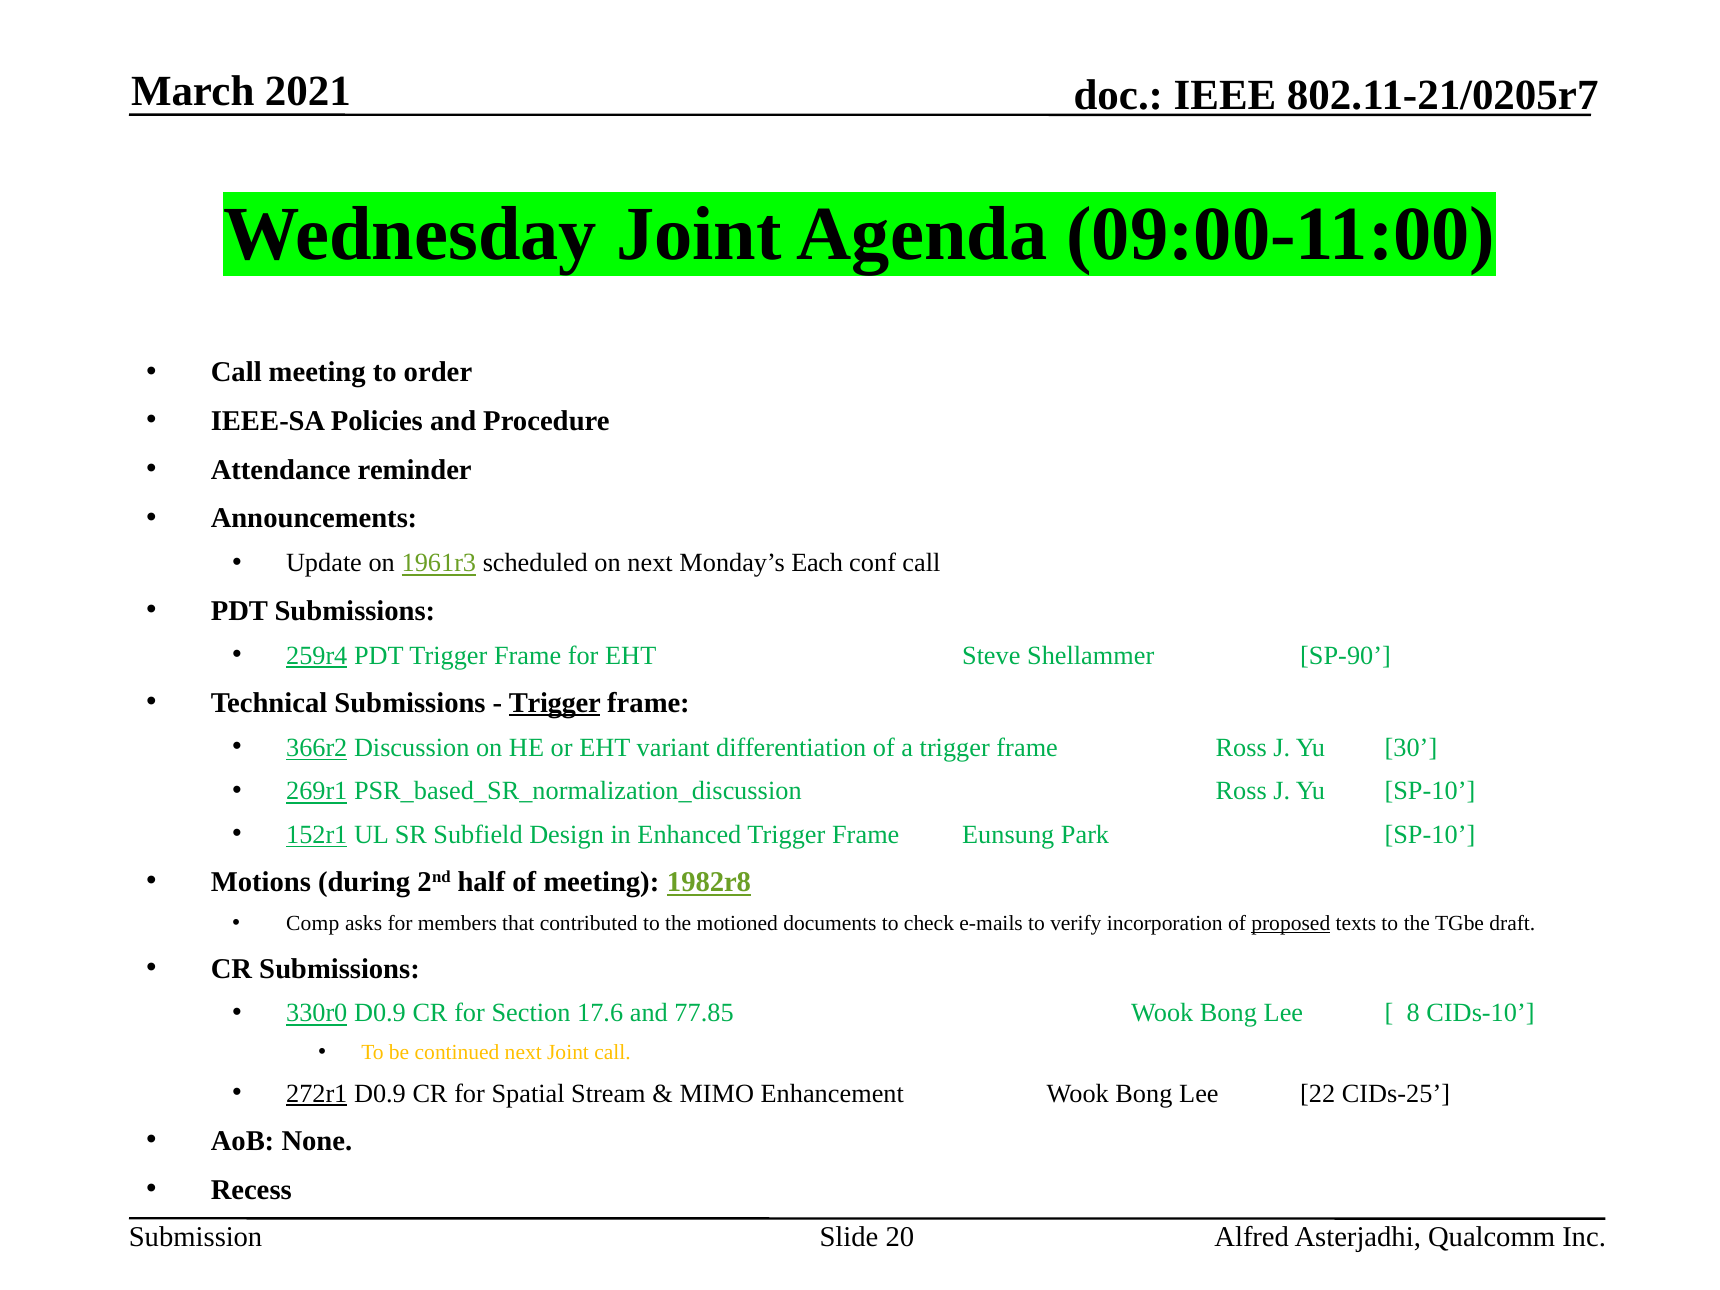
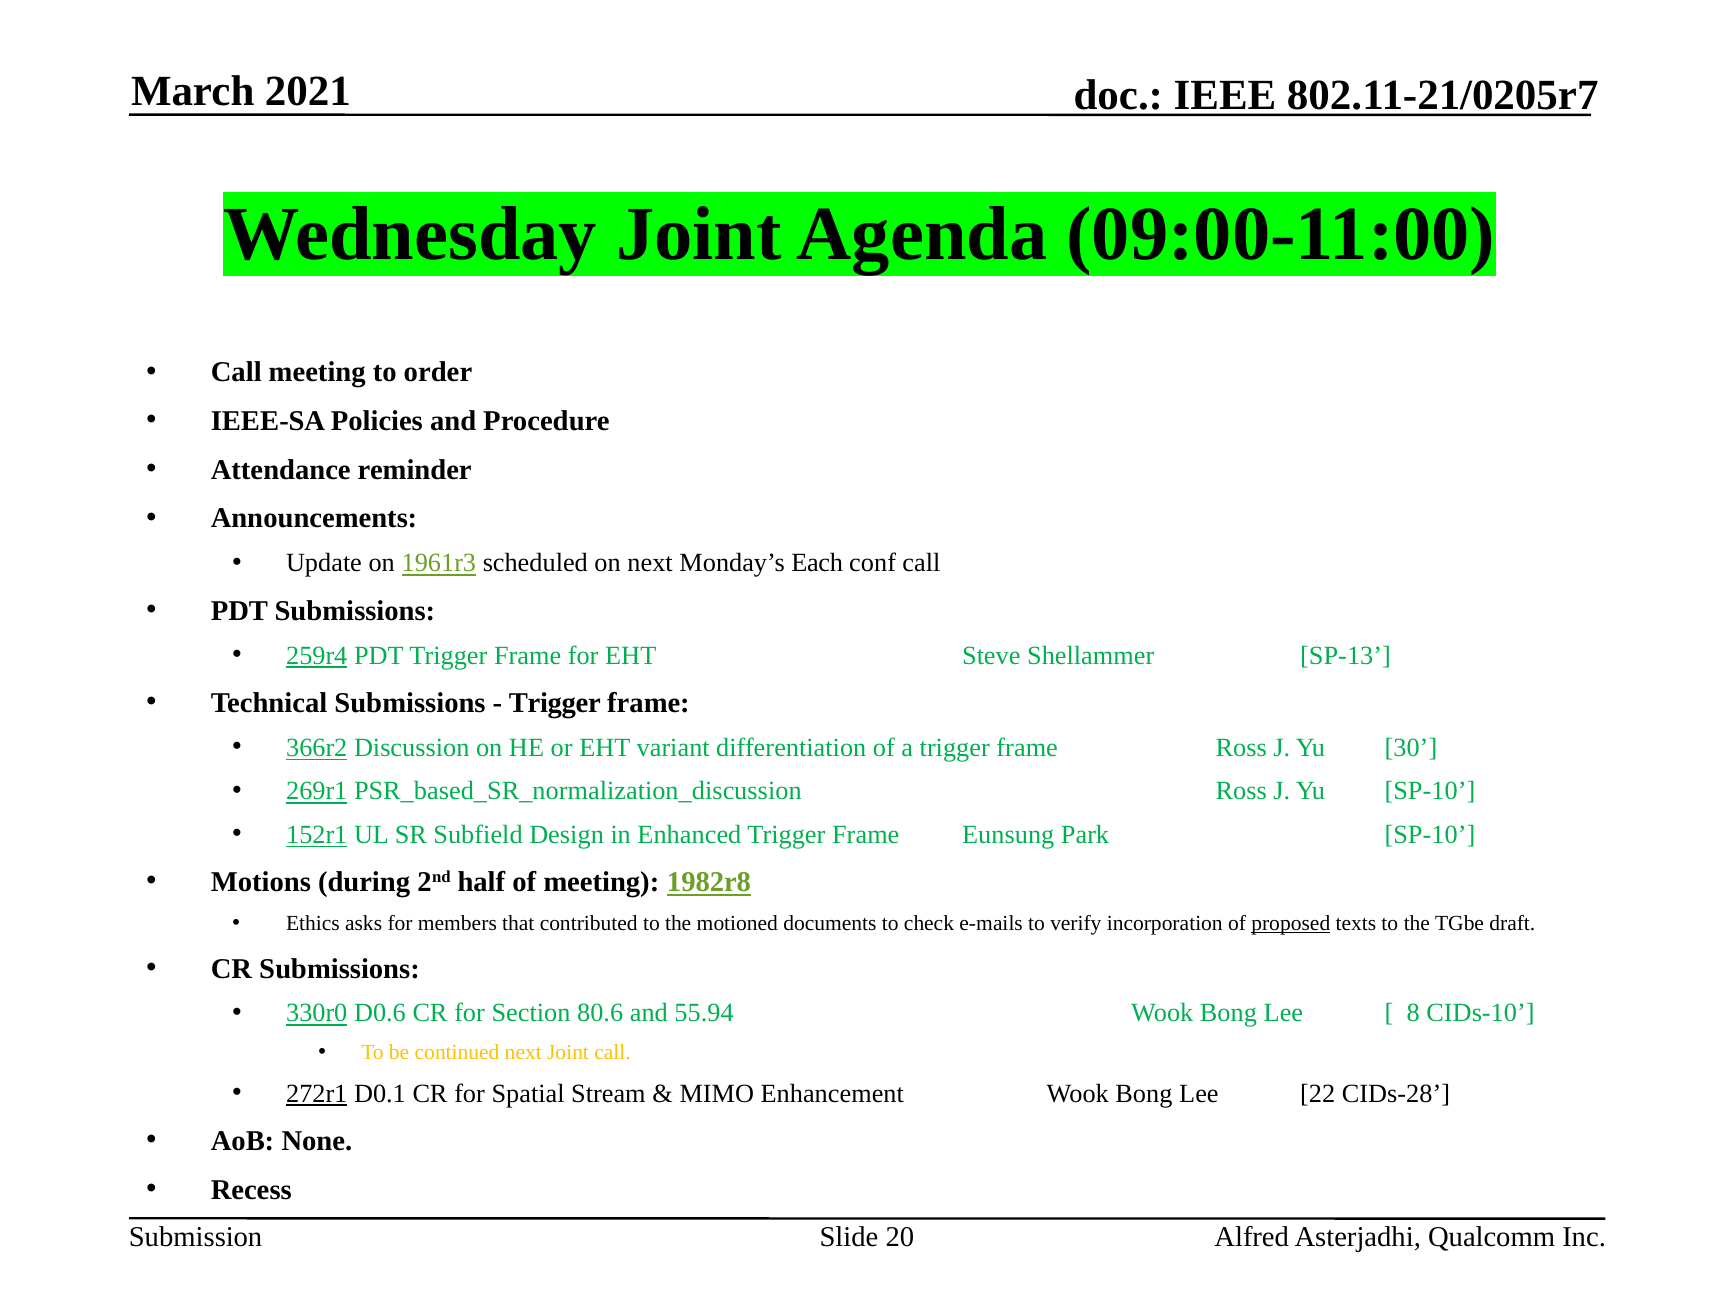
SP-90: SP-90 -> SP-13 (1346, 655)
Trigger underline: present -> none (555, 703)
Comp: Comp -> Ethics (313, 924)
330r0 D0.9: D0.9 -> D0.6 (380, 1013)
17.6: 17.6 -> 80.6 (600, 1013)
77.85: 77.85 -> 55.94 (704, 1013)
272r1 D0.9: D0.9 -> D0.1 (380, 1093)
CIDs-25: CIDs-25 -> CIDs-28 (1396, 1093)
